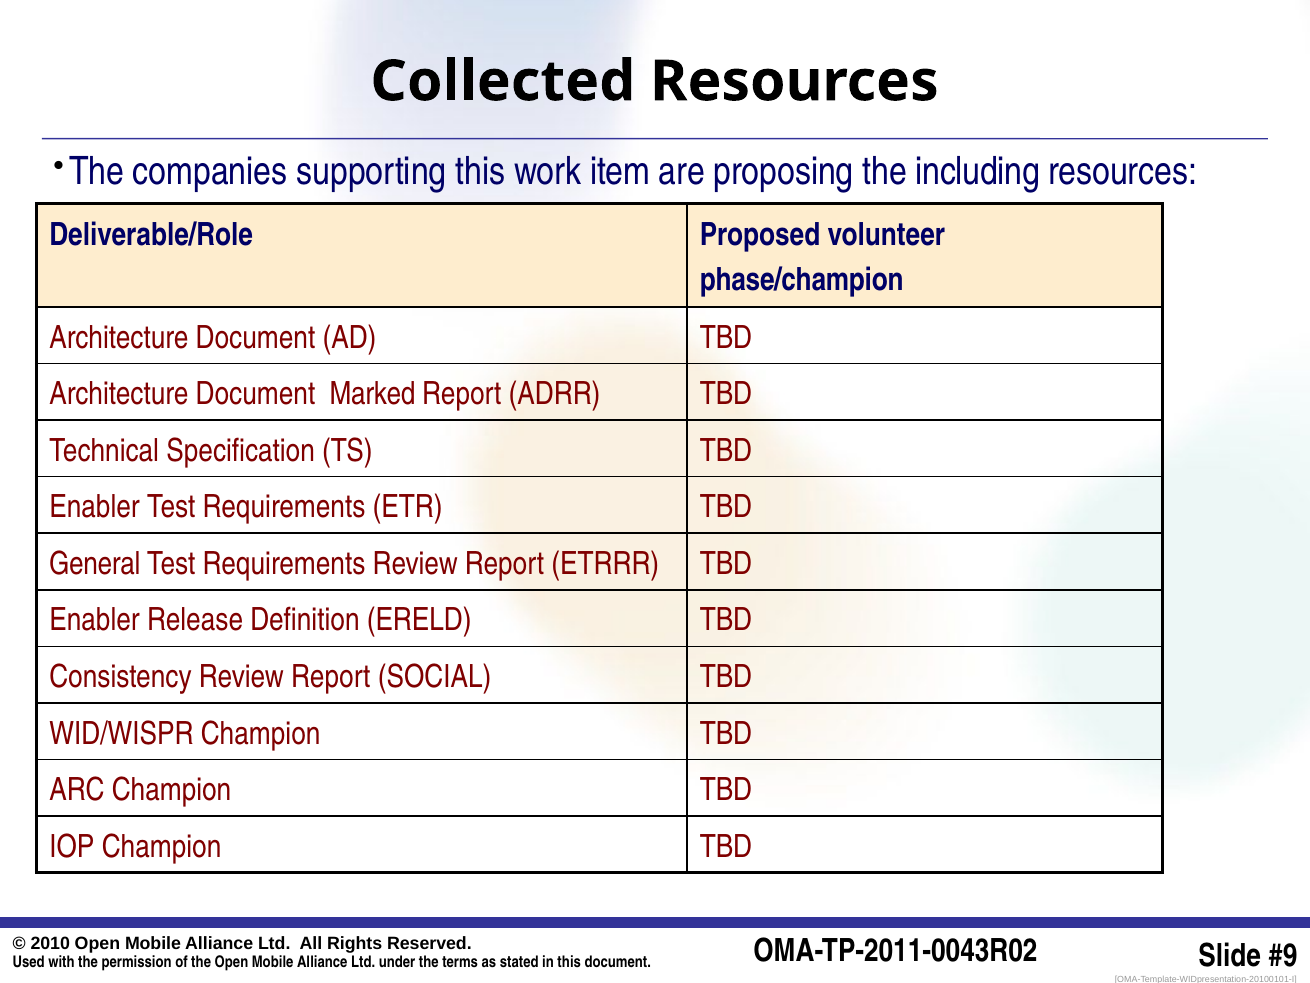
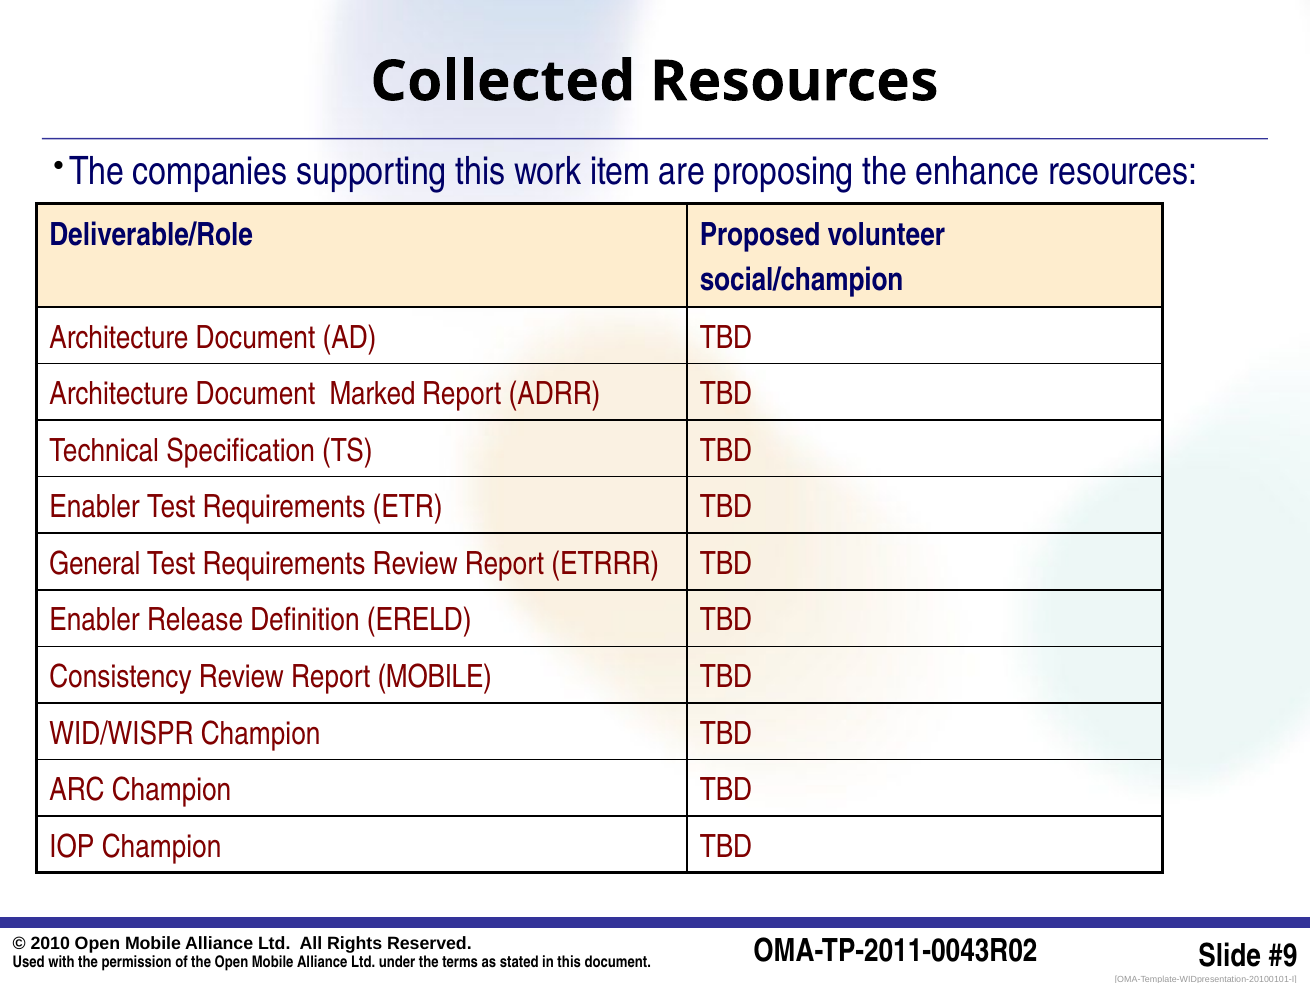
including: including -> enhance (978, 172)
phase/champion: phase/champion -> social/champion (802, 280)
Report SOCIAL: SOCIAL -> MOBILE (435, 677)
